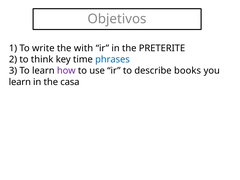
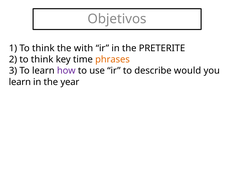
1 To write: write -> think (43, 48)
phrases colour: blue -> orange (112, 60)
books: books -> would (188, 71)
casa: casa -> year (70, 82)
